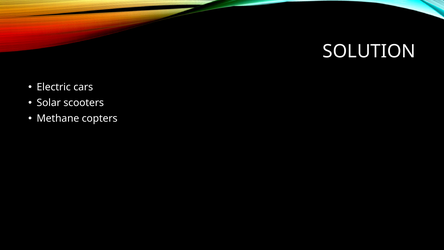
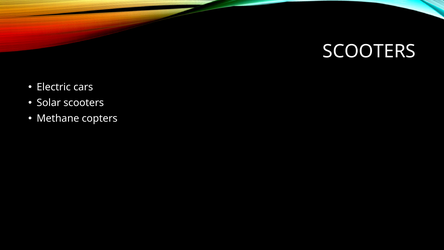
SOLUTION: SOLUTION -> SCOOTERS (369, 51)
